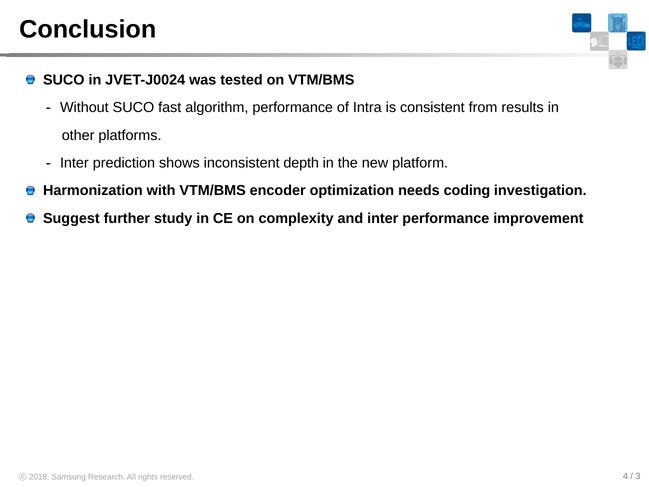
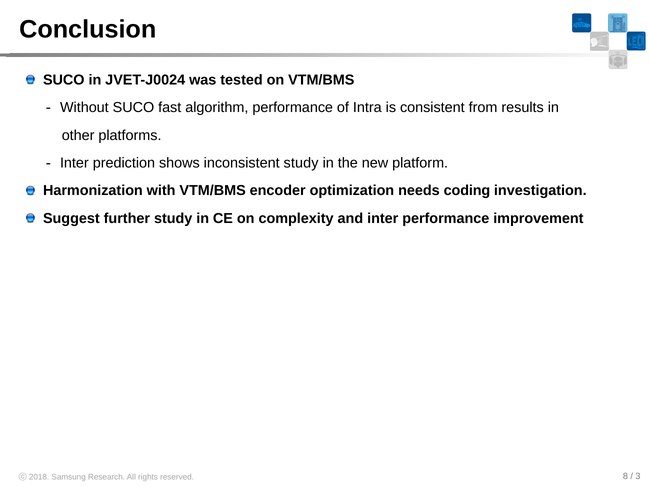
inconsistent depth: depth -> study (301, 163)
4: 4 -> 8 (625, 476)
